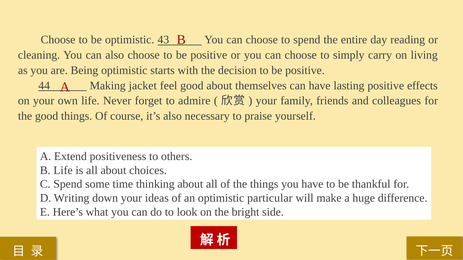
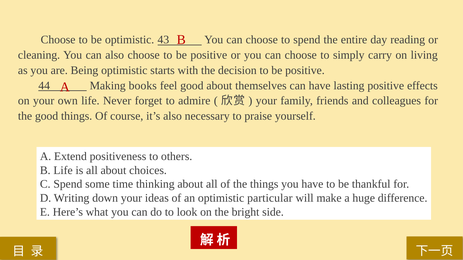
jacket: jacket -> books (143, 86)
